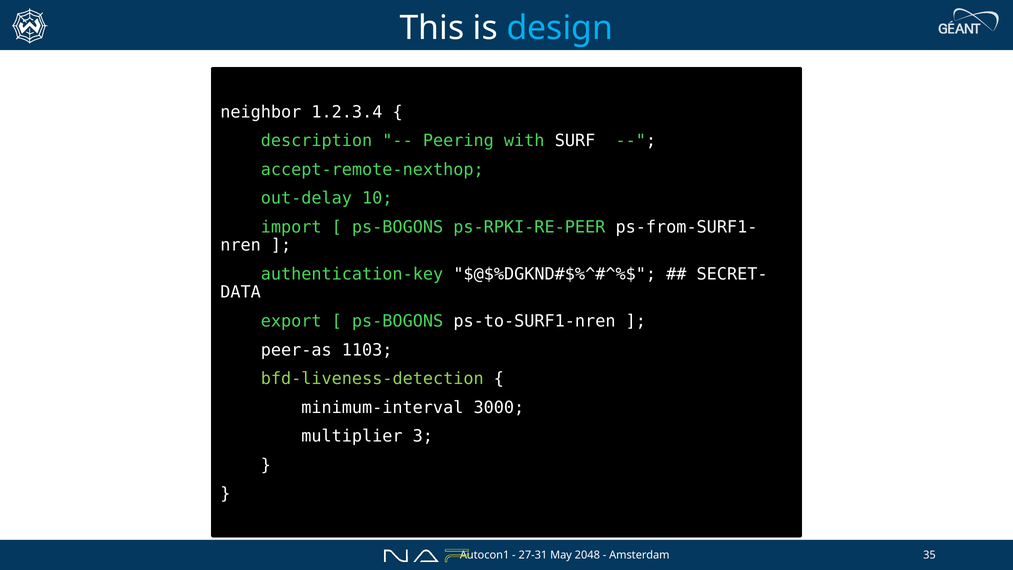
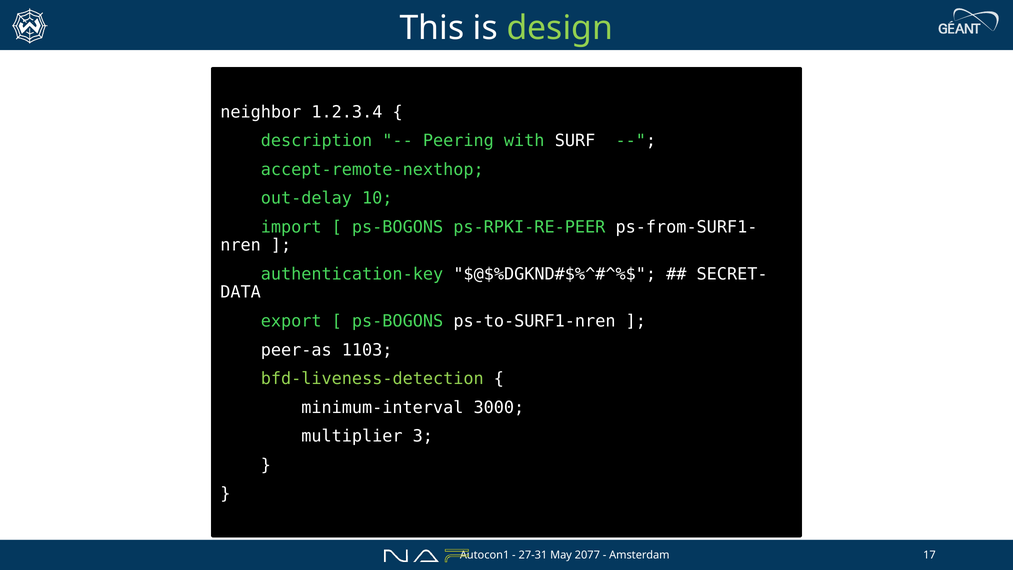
design colour: light blue -> light green (560, 28)
2048: 2048 -> 2077 (587, 555)
35: 35 -> 17 (930, 555)
